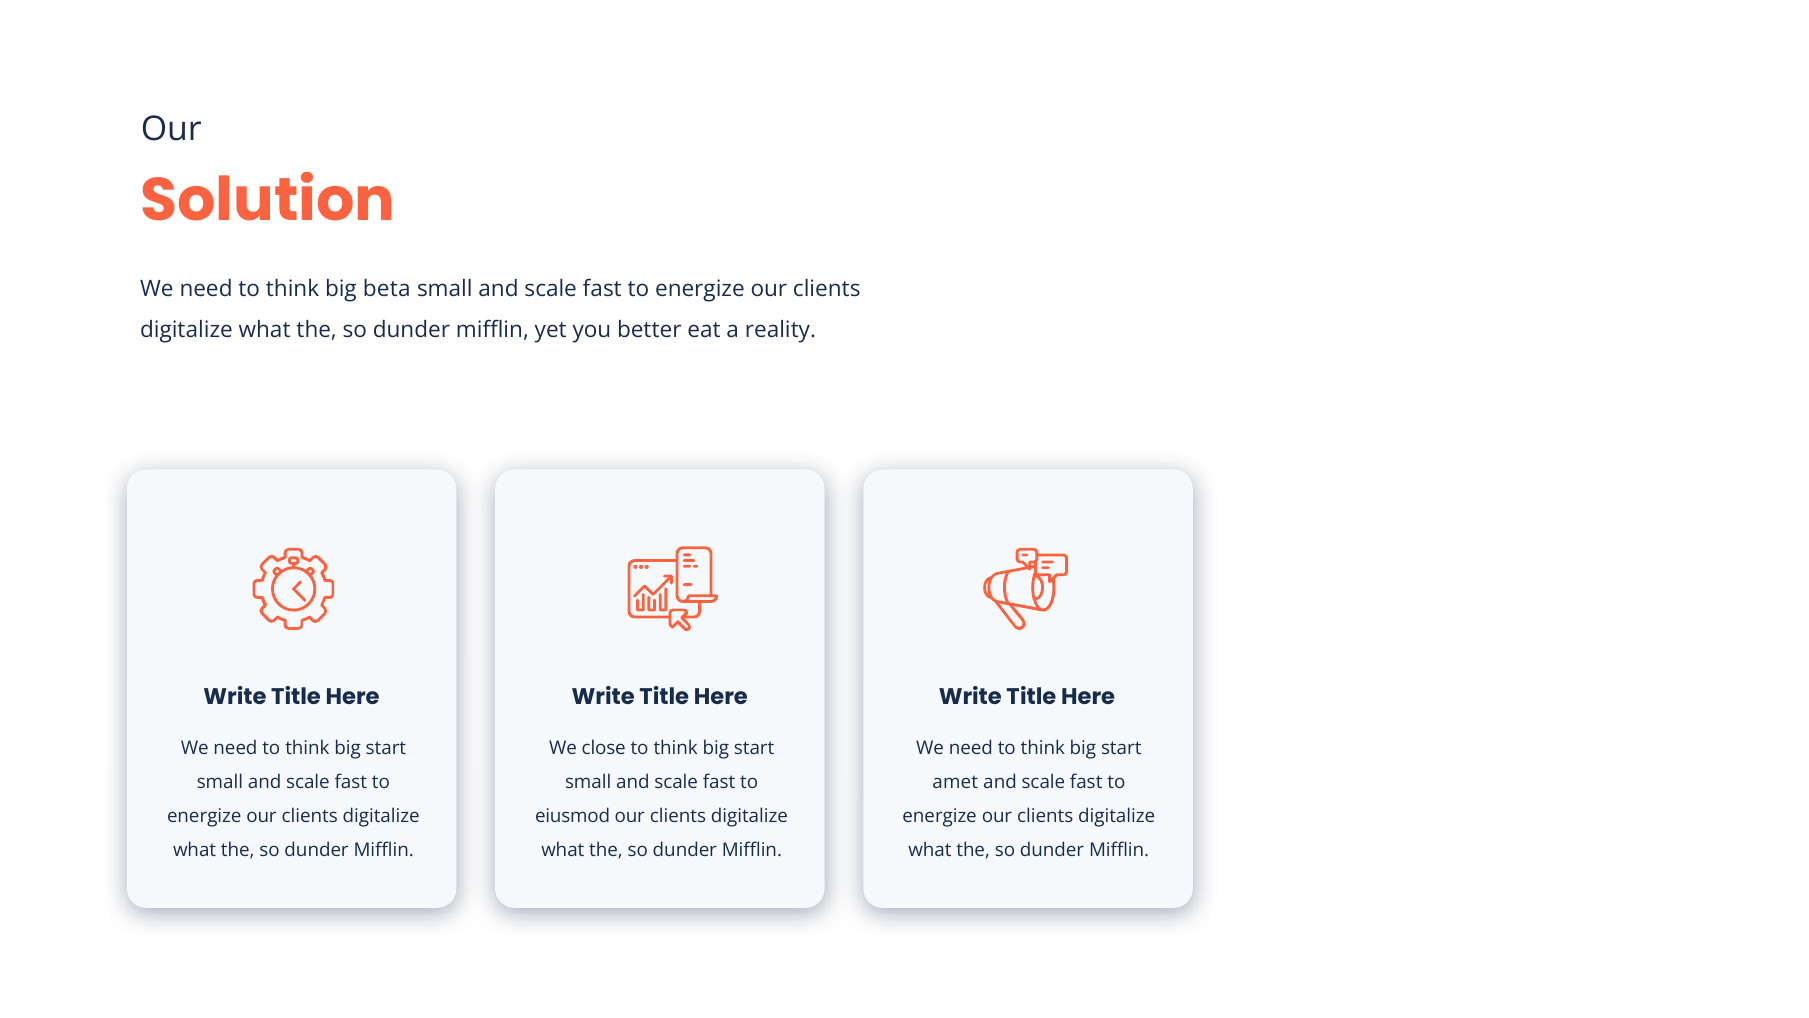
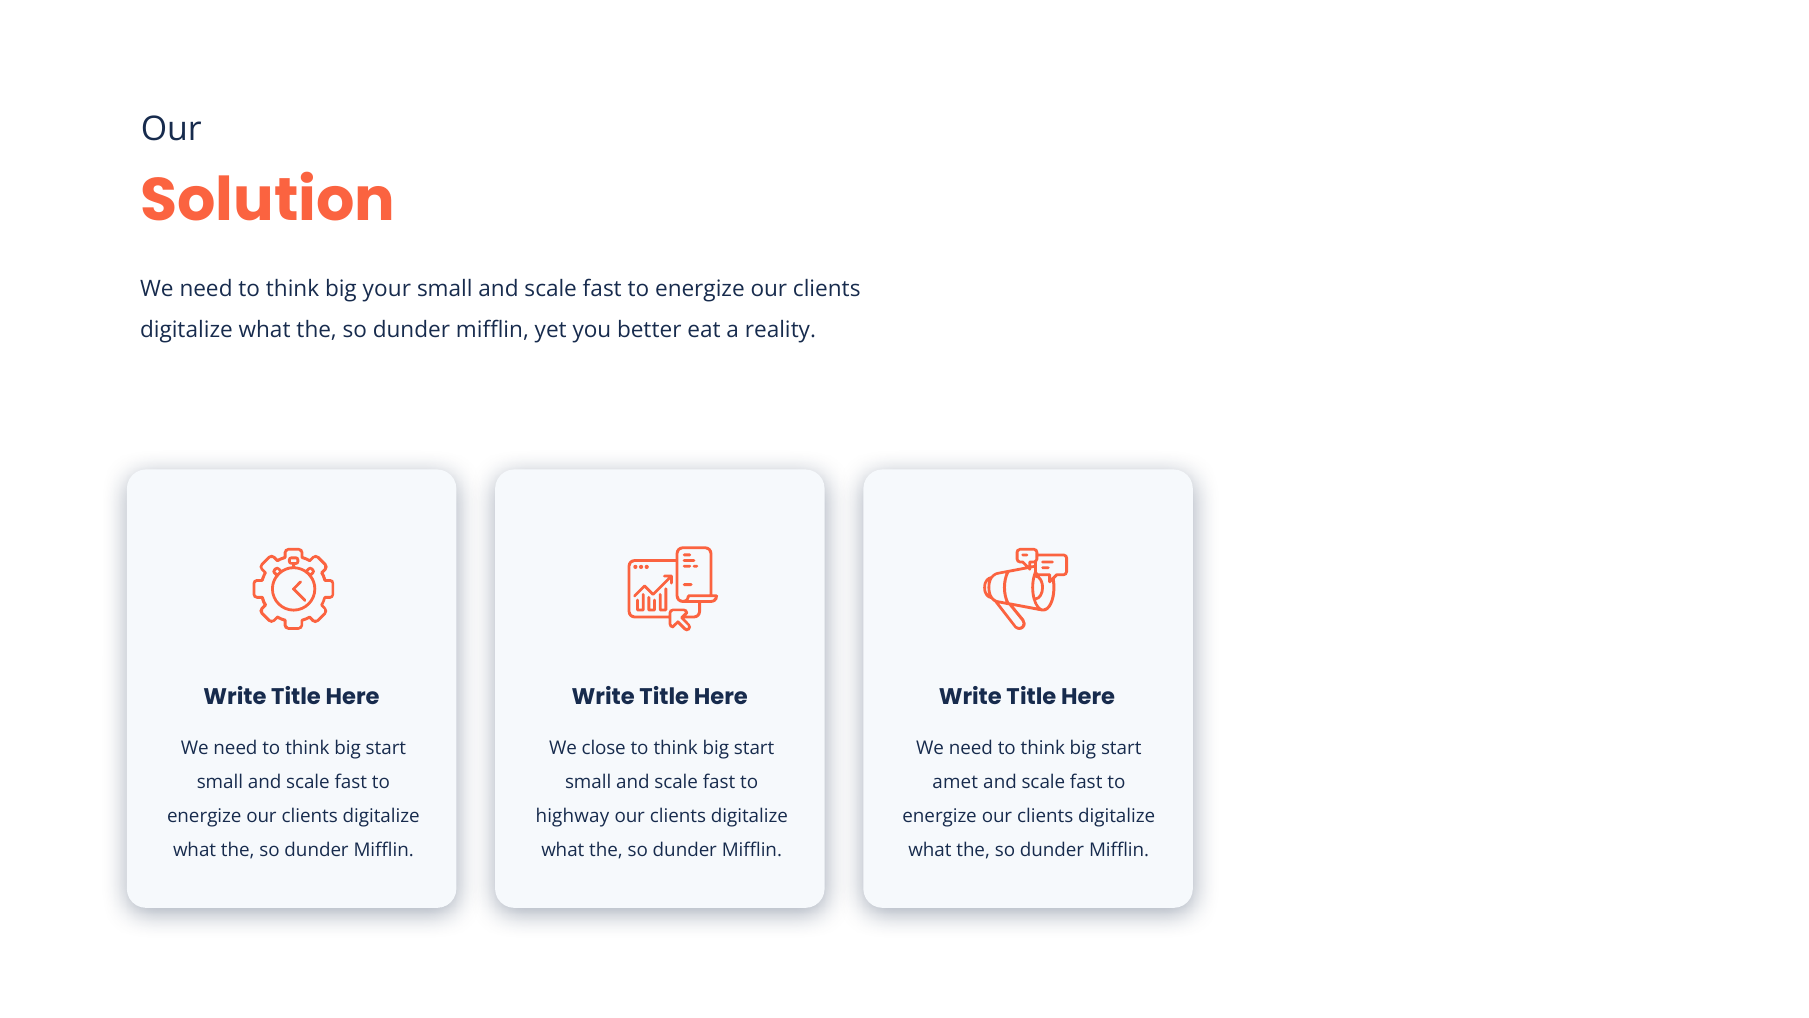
beta: beta -> your (387, 289)
eiusmod: eiusmod -> highway (572, 816)
